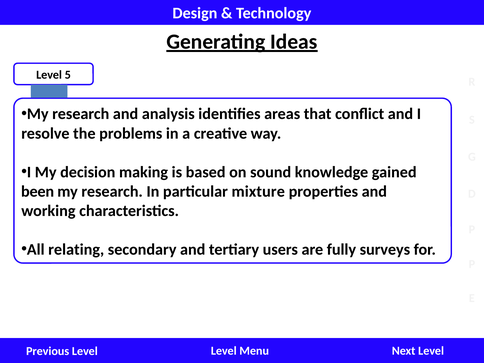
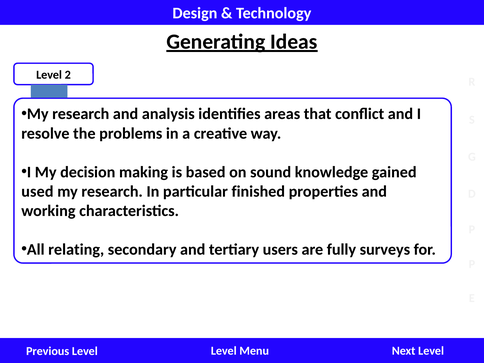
5: 5 -> 2 (68, 75)
been: been -> used (37, 191)
mixture: mixture -> finished (258, 191)
